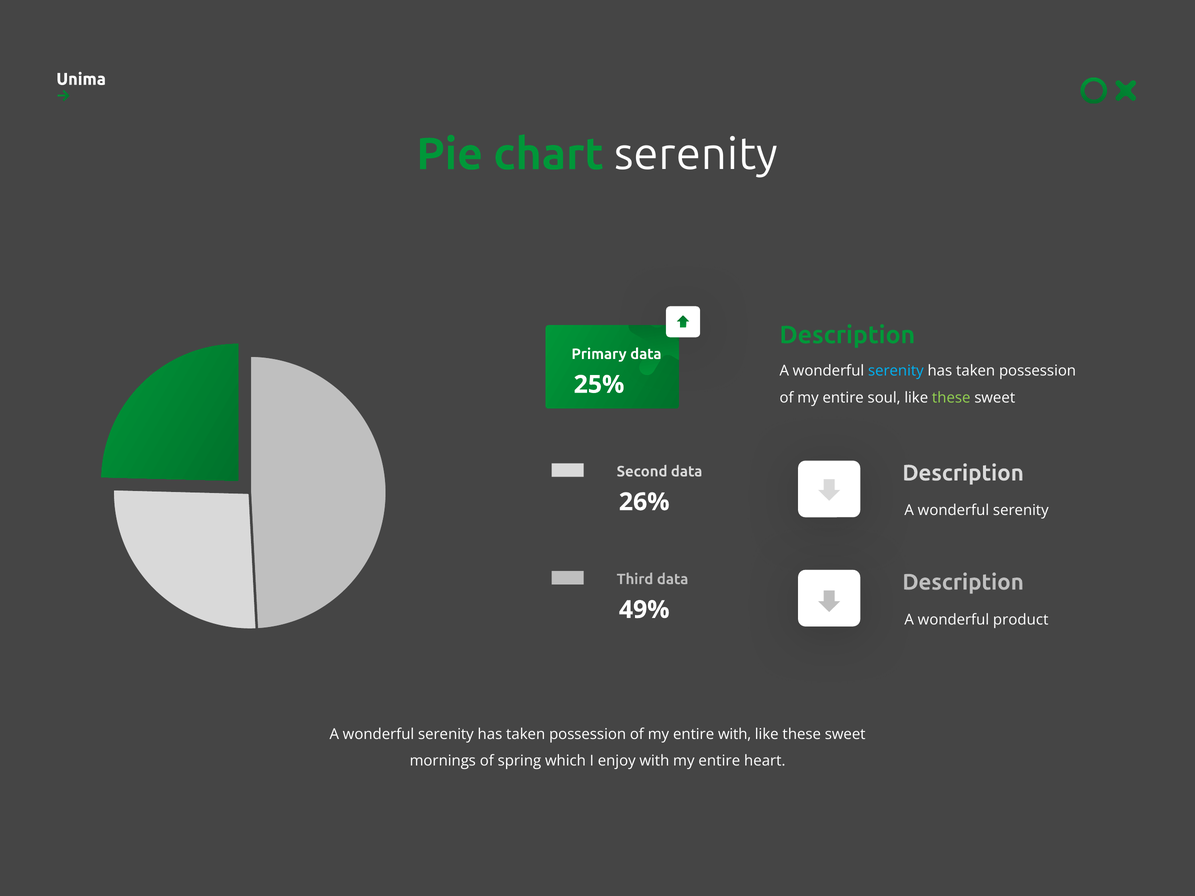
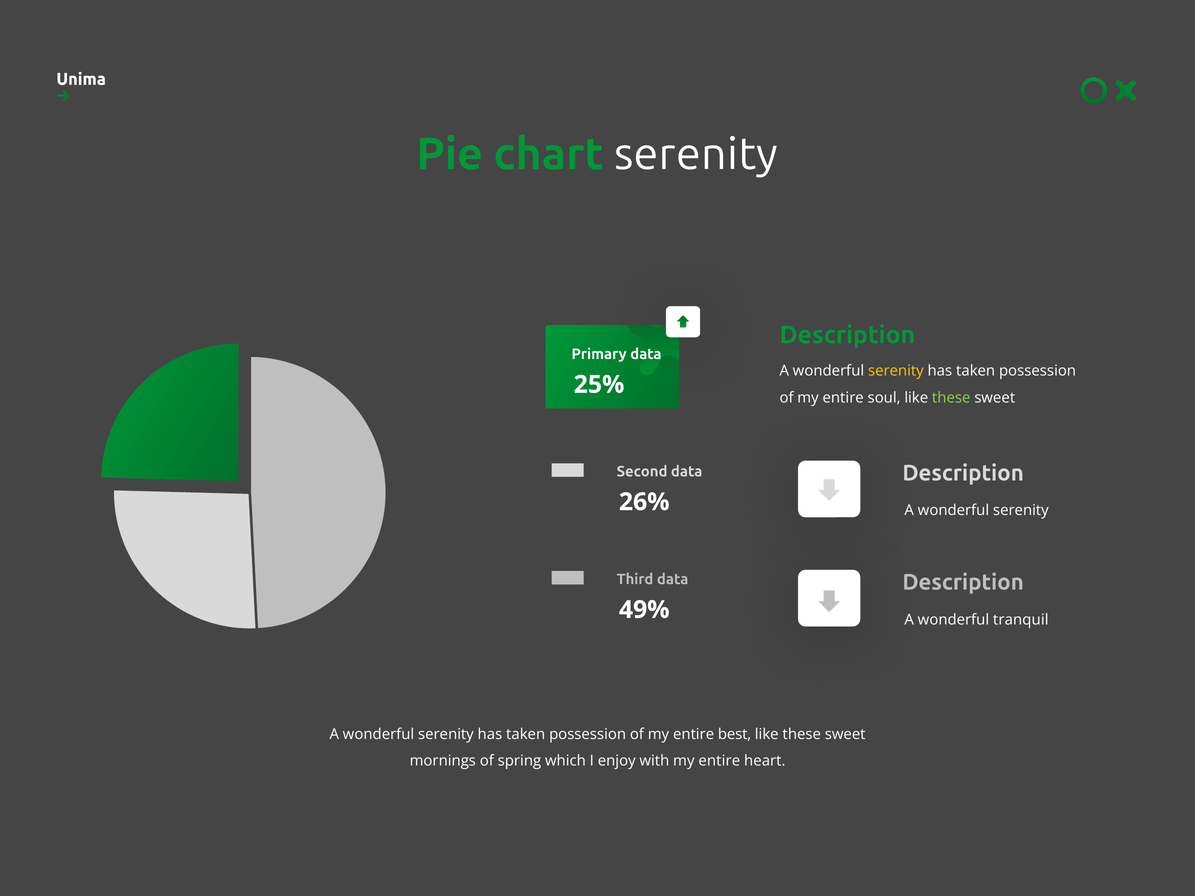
serenity colour: light blue -> yellow (896, 371)
product: product -> tranquil (1021, 620)
entire with: with -> best (735, 734)
